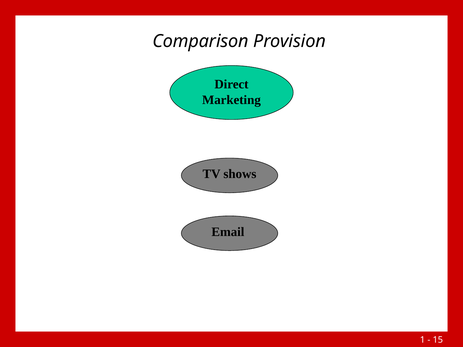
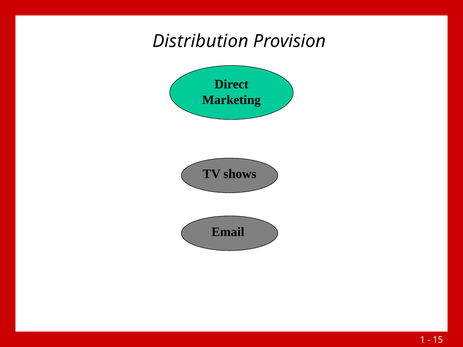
Comparison: Comparison -> Distribution (200, 41)
